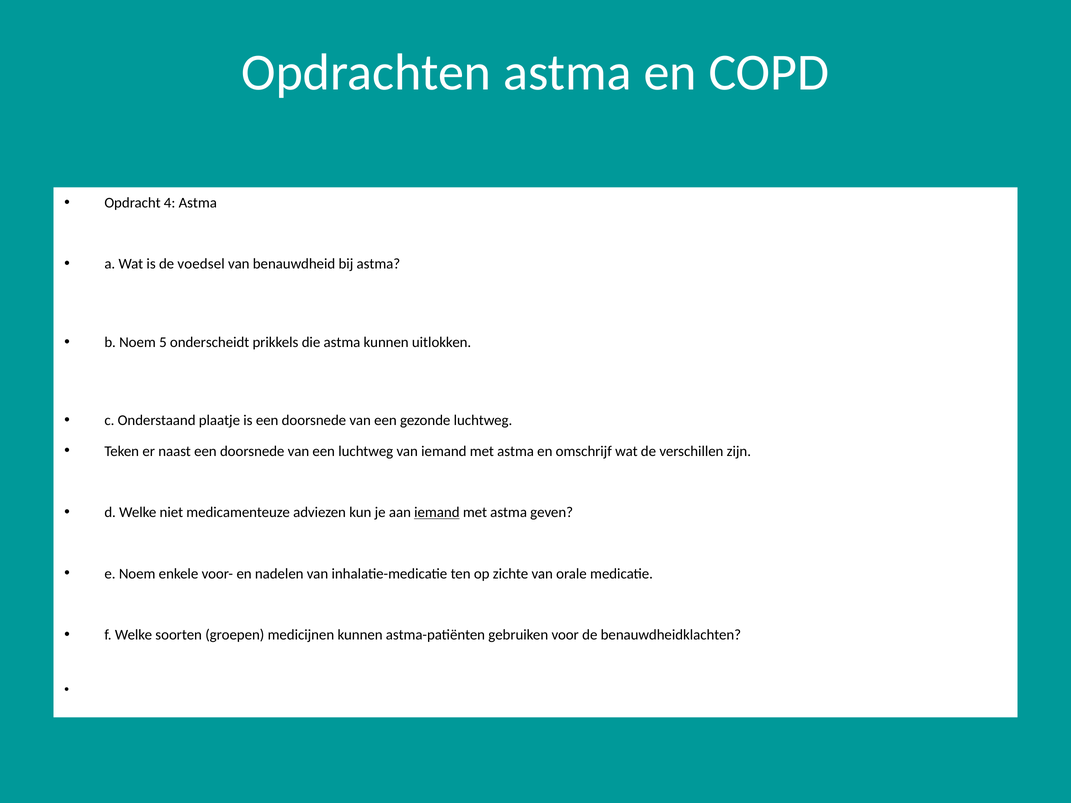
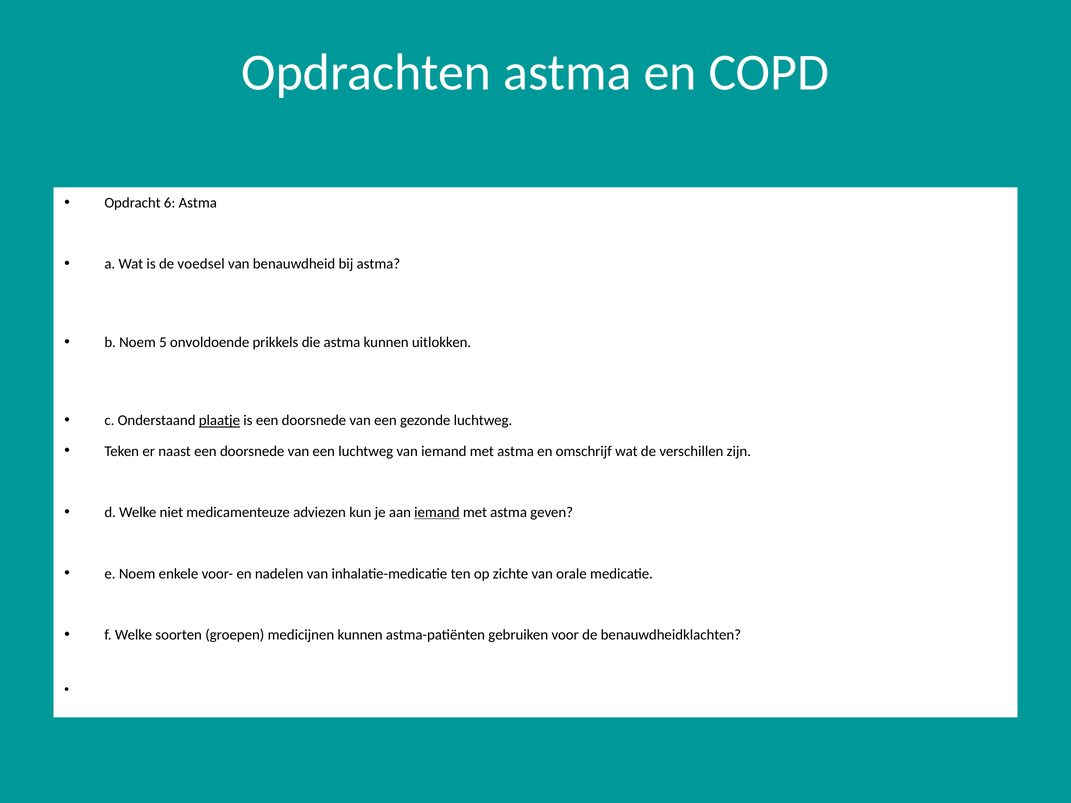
4: 4 -> 6 (170, 203)
onderscheidt: onderscheidt -> onvoldoende (210, 342)
plaatje underline: none -> present (219, 421)
